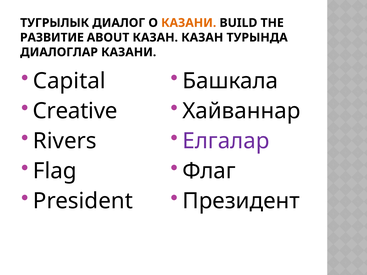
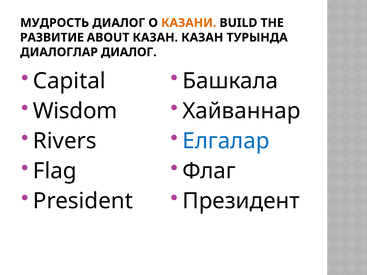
ТУГРЫЛЫК: ТУГРЫЛЫК -> МУДРОСТЬ (55, 23)
ДИАЛОГЛАР КАЗАНИ: КАЗАНИ -> ДИАЛОГ (129, 52)
Creative: Creative -> Wisdom (75, 111)
Елгалар colour: purple -> blue (226, 141)
